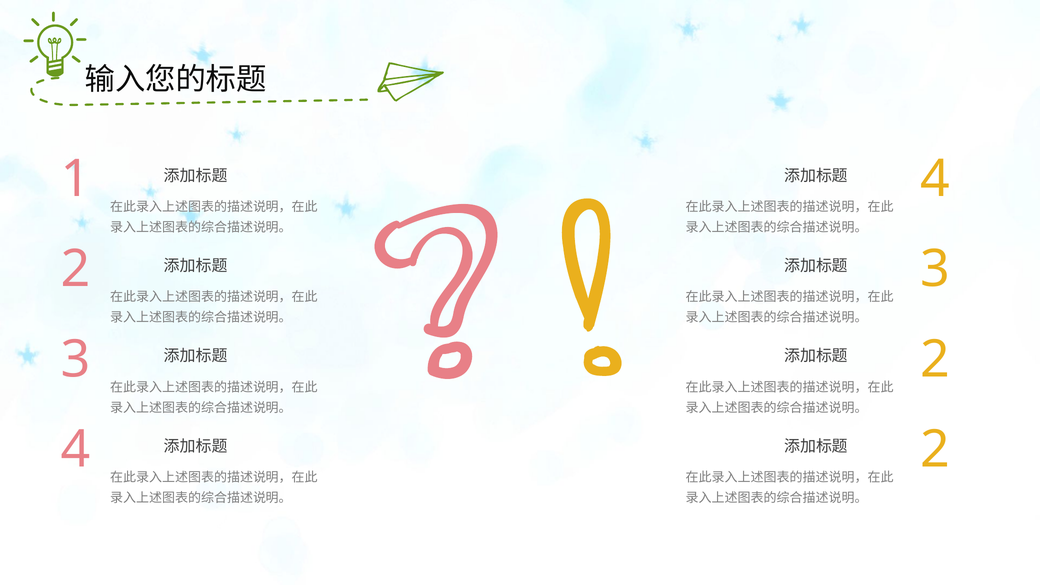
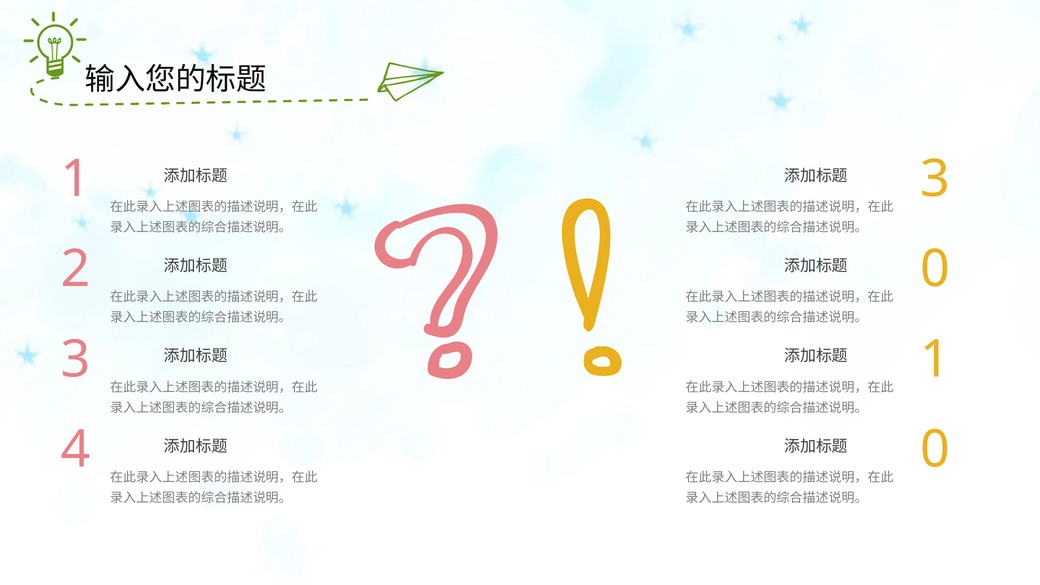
4: 4 -> 3 (935, 179)
3: 3 -> 0 (935, 269)
2: 2 -> 1 (935, 359)
2: 2 -> 0 (935, 450)
